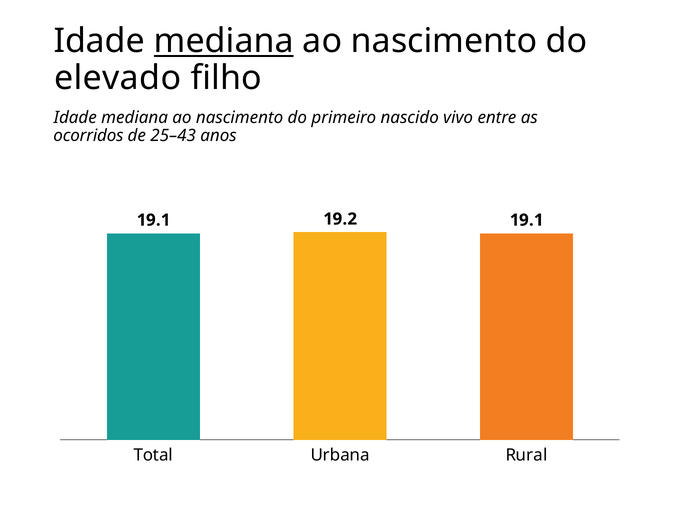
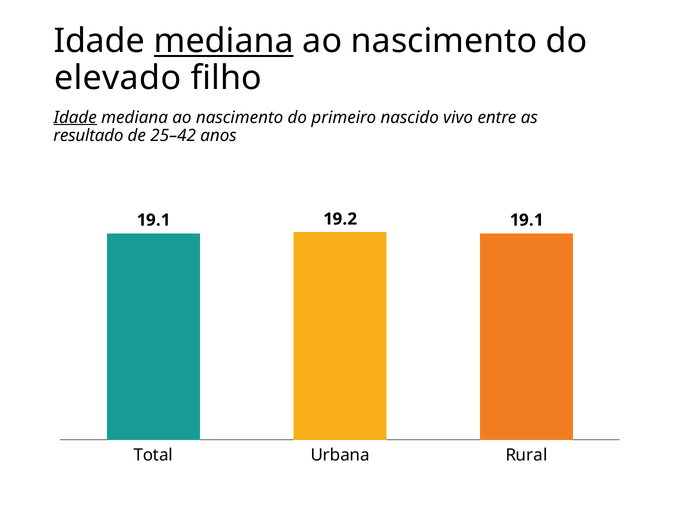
Idade underline: none -> present (75, 117)
ocorridos: ocorridos -> resultado (88, 136)
25–43: 25–43 -> 25–42 (173, 136)
